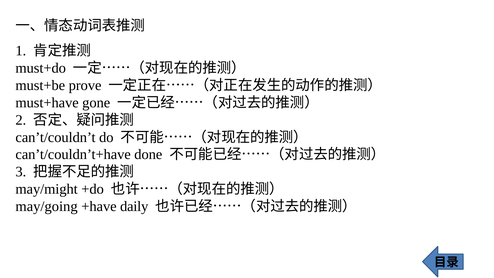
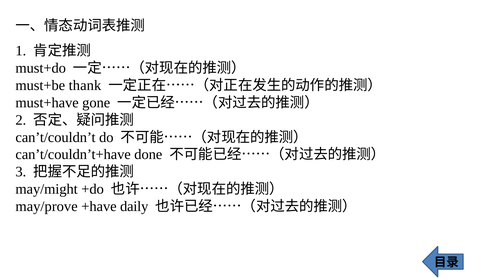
prove: prove -> thank (85, 85)
may/going: may/going -> may/prove (47, 206)
